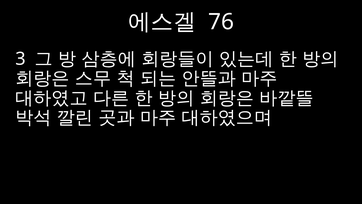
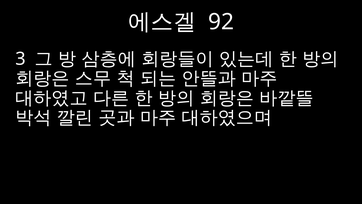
76: 76 -> 92 (221, 22)
